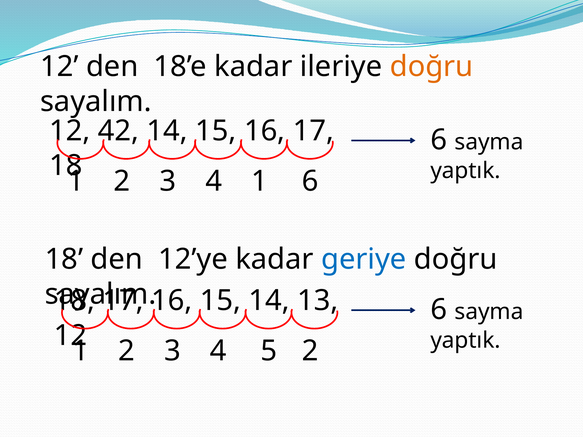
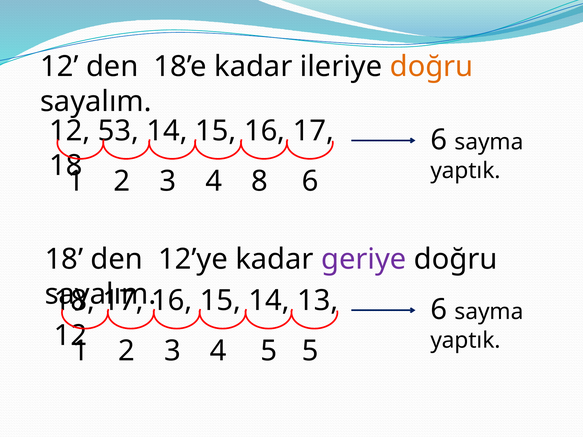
42: 42 -> 53 (119, 131)
4 1: 1 -> 8 (260, 181)
geriye colour: blue -> purple (364, 259)
5 2: 2 -> 5 (310, 351)
